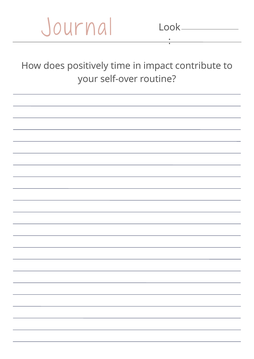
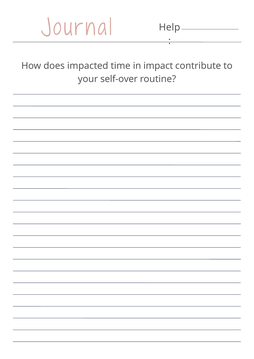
Look: Look -> Help (170, 27)
positively: positively -> impacted (88, 66)
